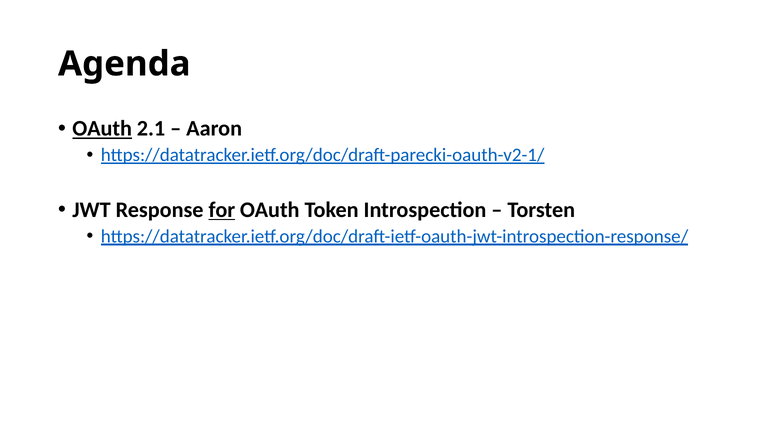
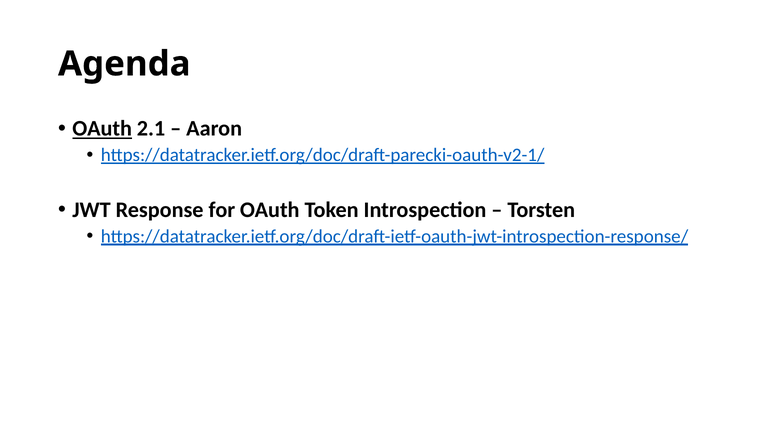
for underline: present -> none (222, 210)
